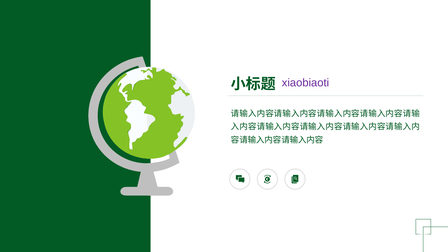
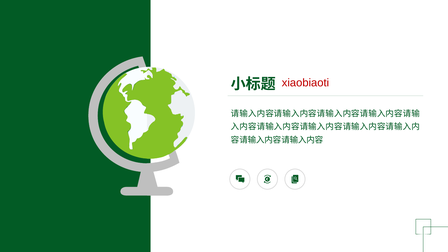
xiaobiaoti colour: purple -> red (305, 83)
